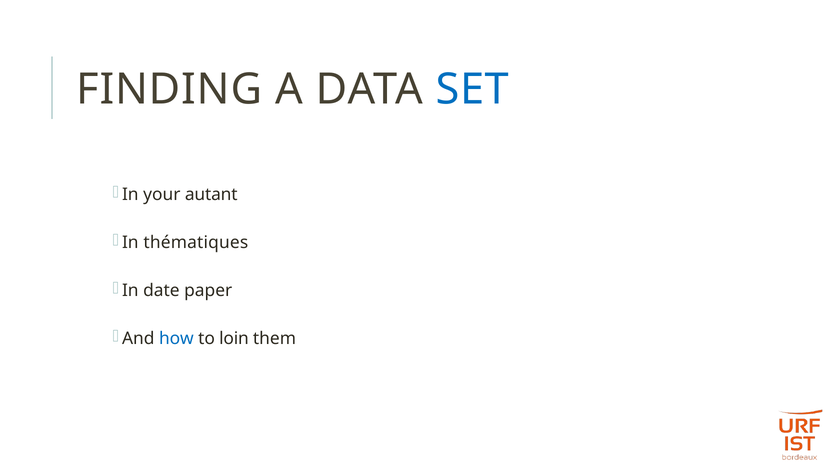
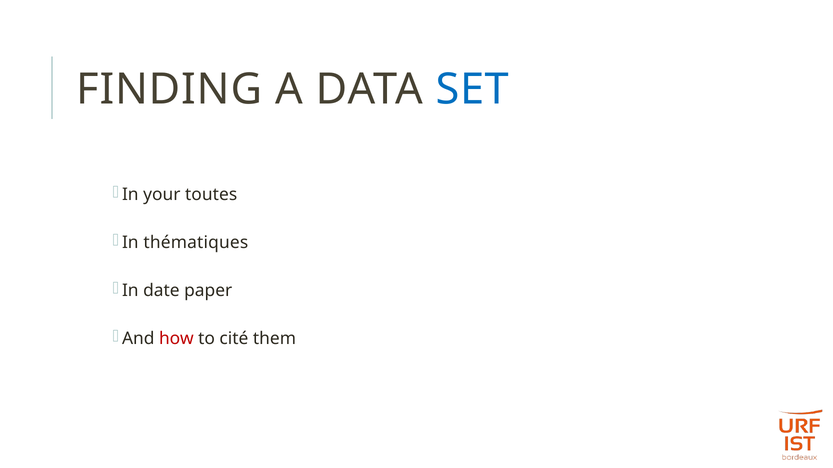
autant: autant -> toutes (211, 195)
how colour: blue -> red (176, 339)
loin: loin -> cité (234, 339)
